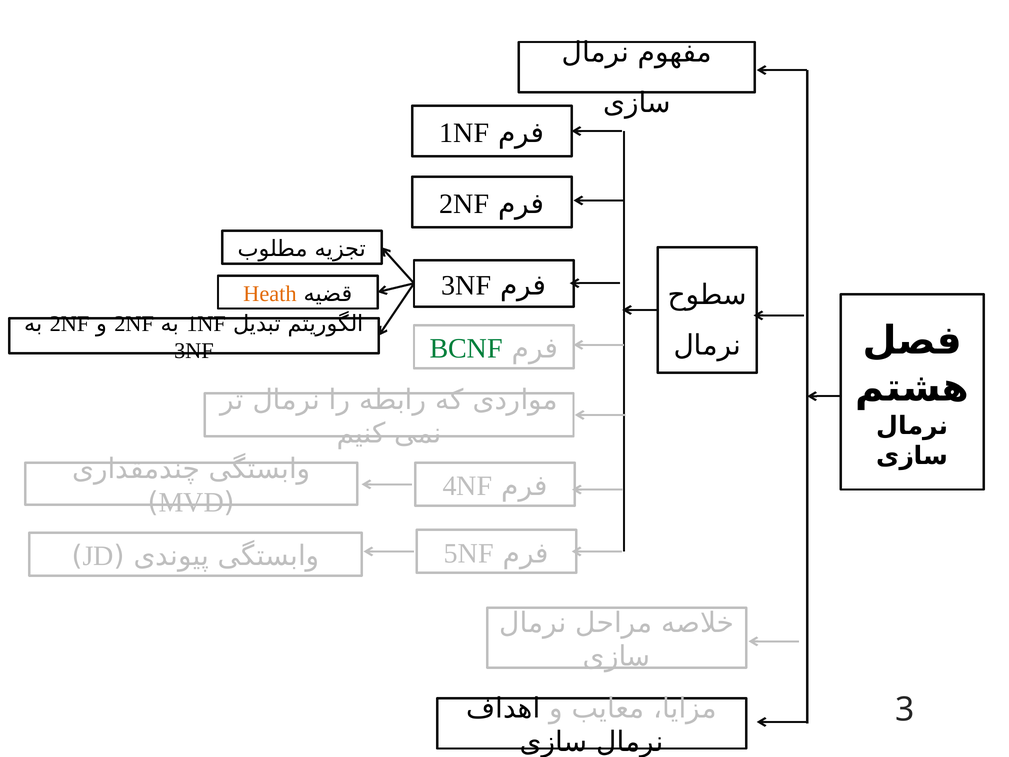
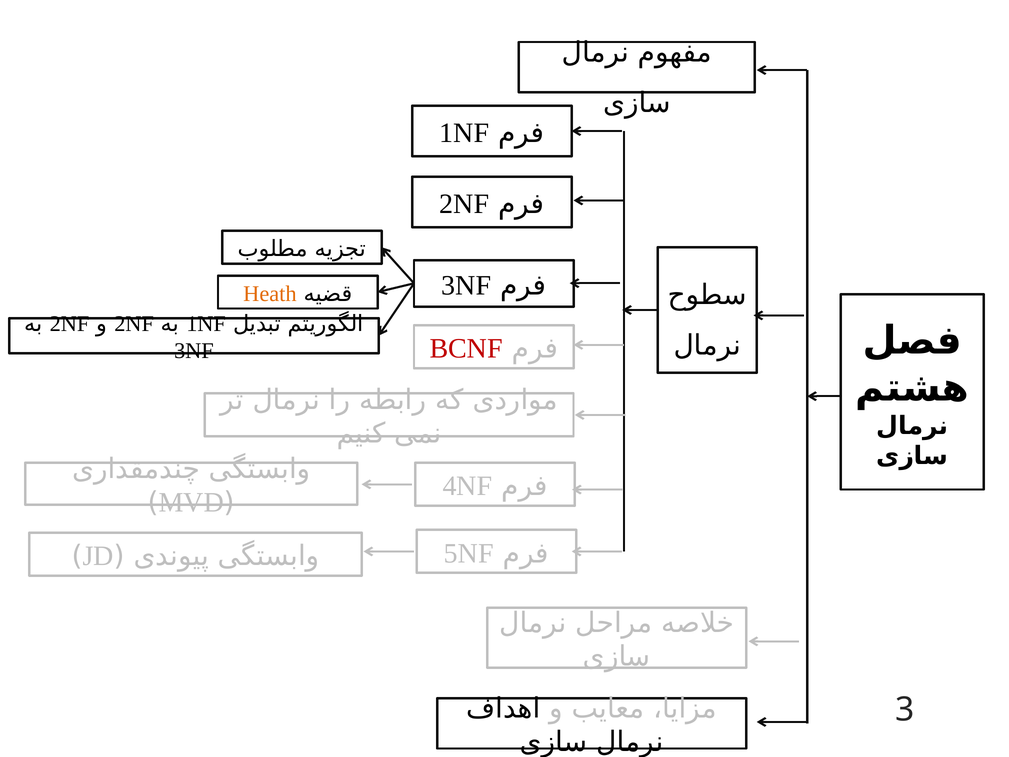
BCNF colour: green -> red (466, 349)
